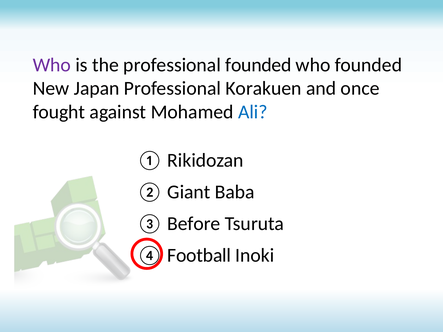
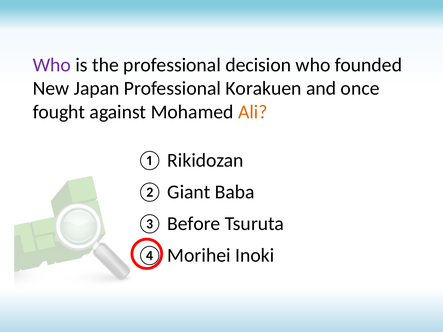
professional founded: founded -> decision (258, 65)
Ali colour: blue -> orange (253, 112)
Football: Football -> Morihei (199, 255)
